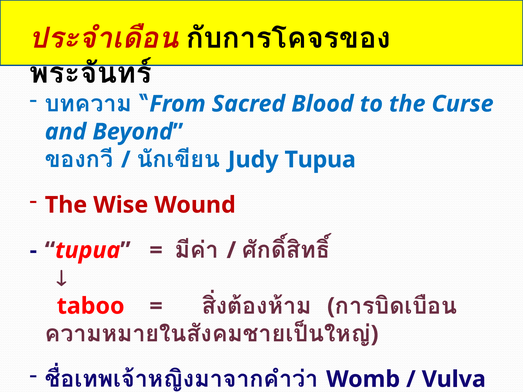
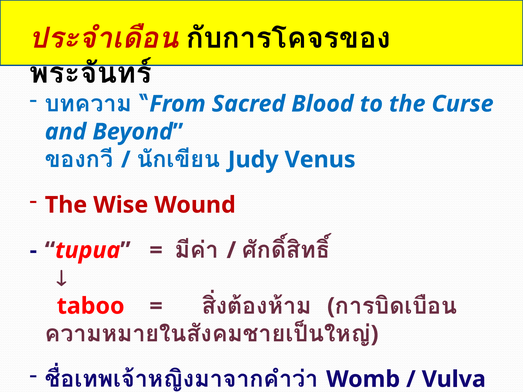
Judy Tupua: Tupua -> Venus (320, 160)
